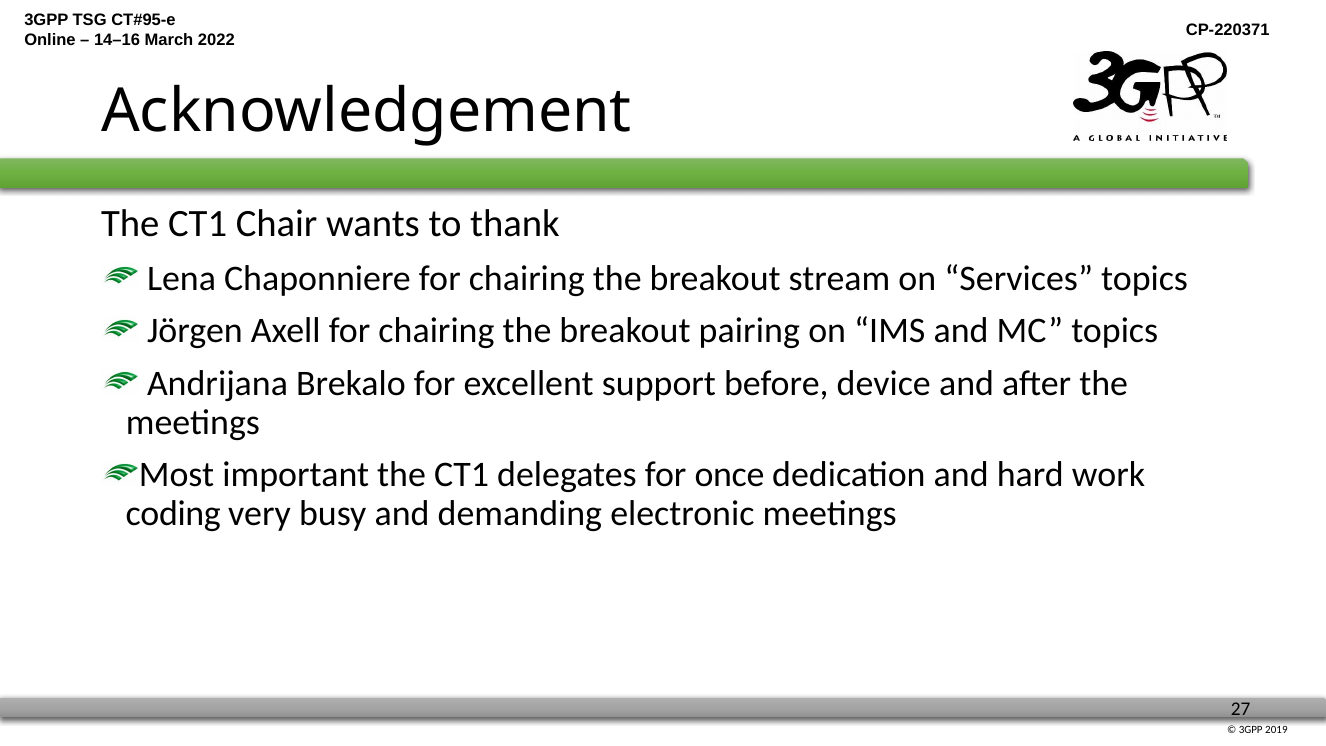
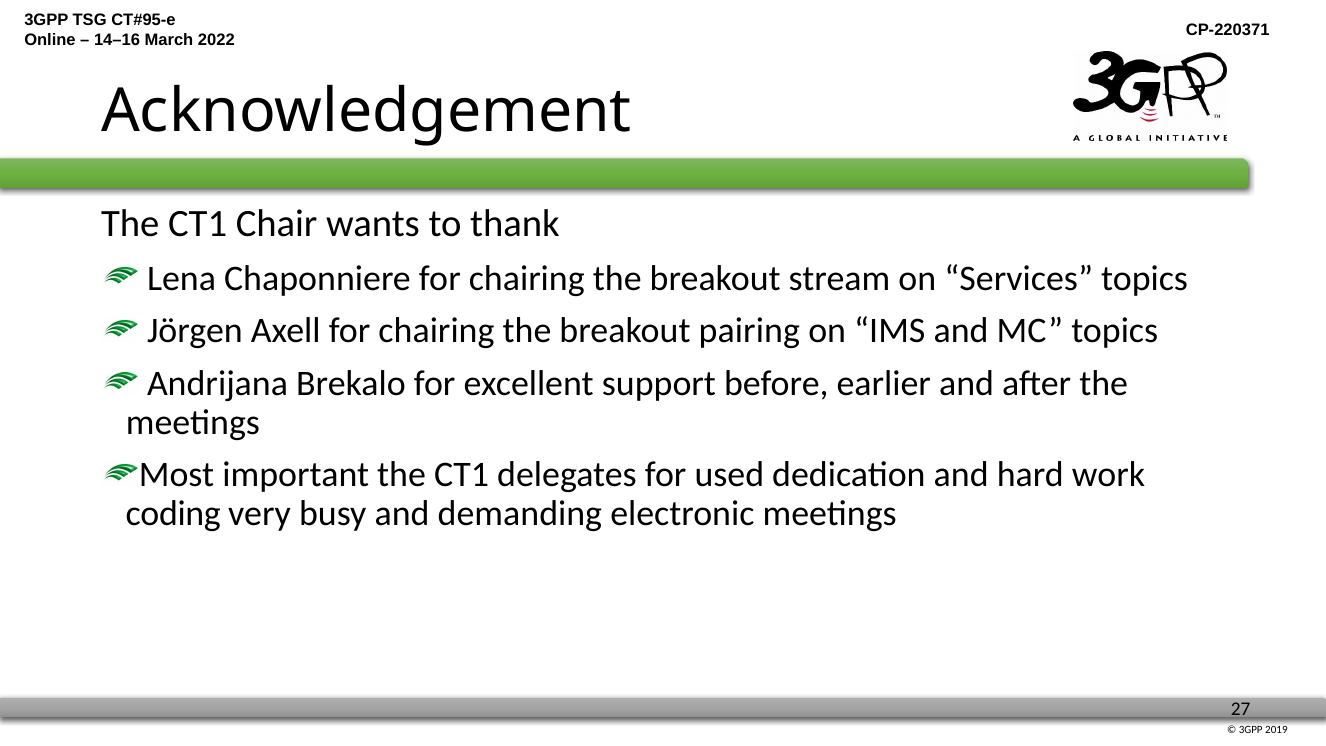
device: device -> earlier (884, 383)
once: once -> used (729, 475)
